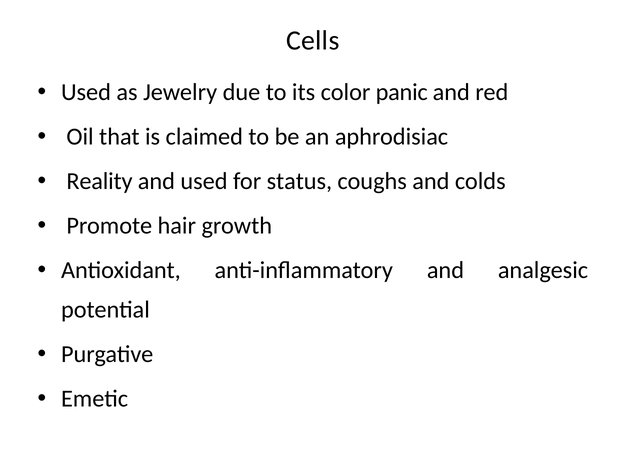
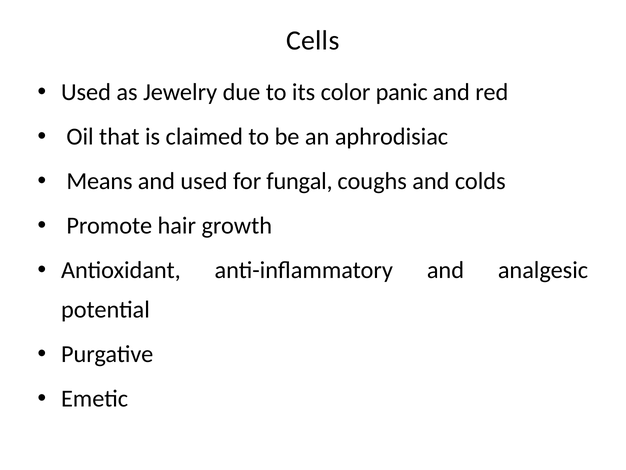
Reality: Reality -> Means (100, 181)
status: status -> fungal (299, 181)
